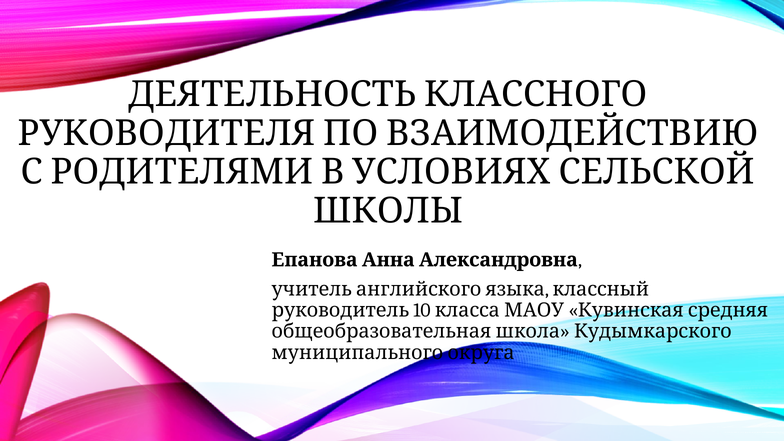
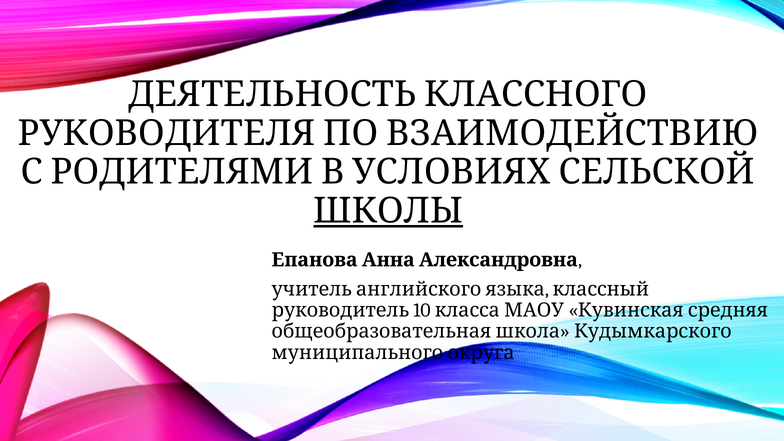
ШКОЛЫ underline: none -> present (388, 211)
